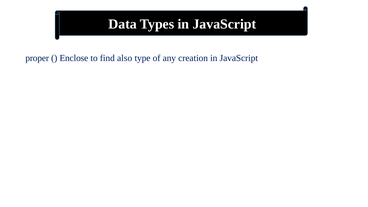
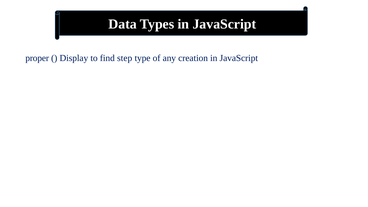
Enclose: Enclose -> Display (74, 58)
also: also -> step (125, 58)
